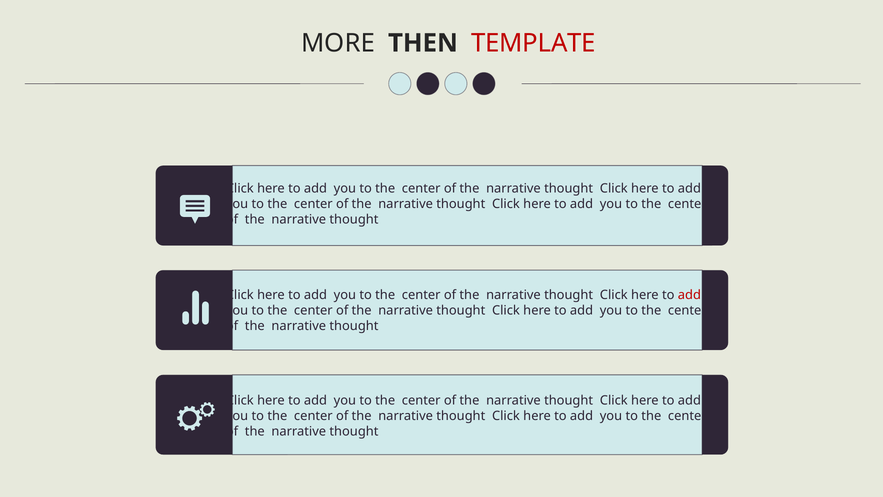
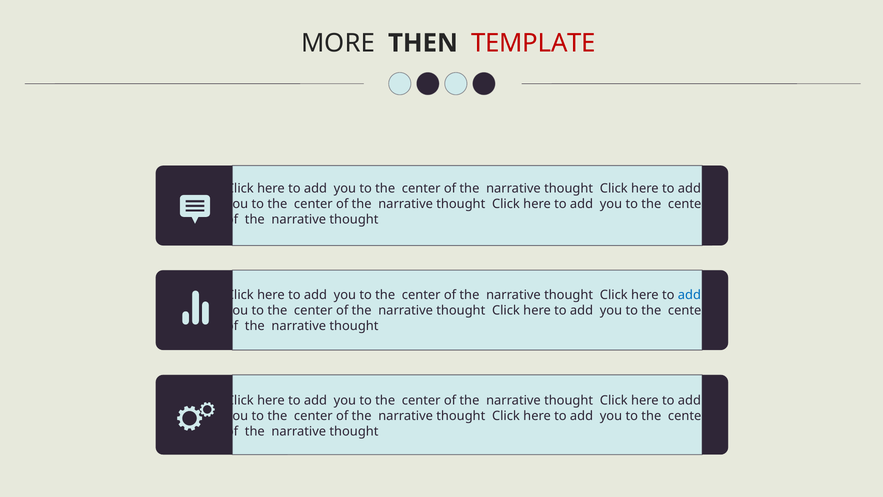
add colour: red -> blue (689, 295)
